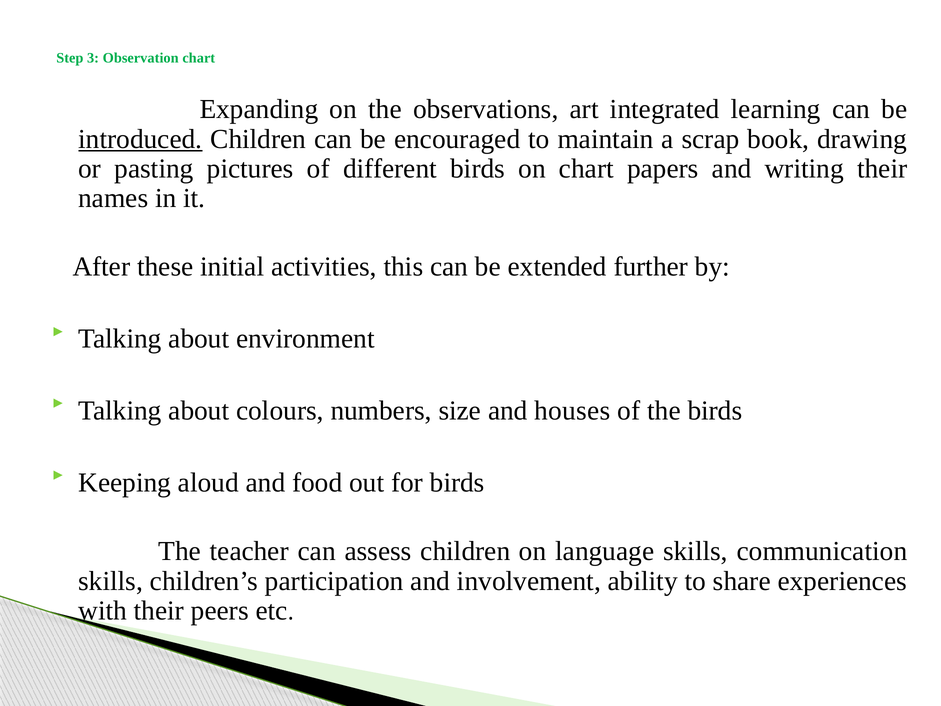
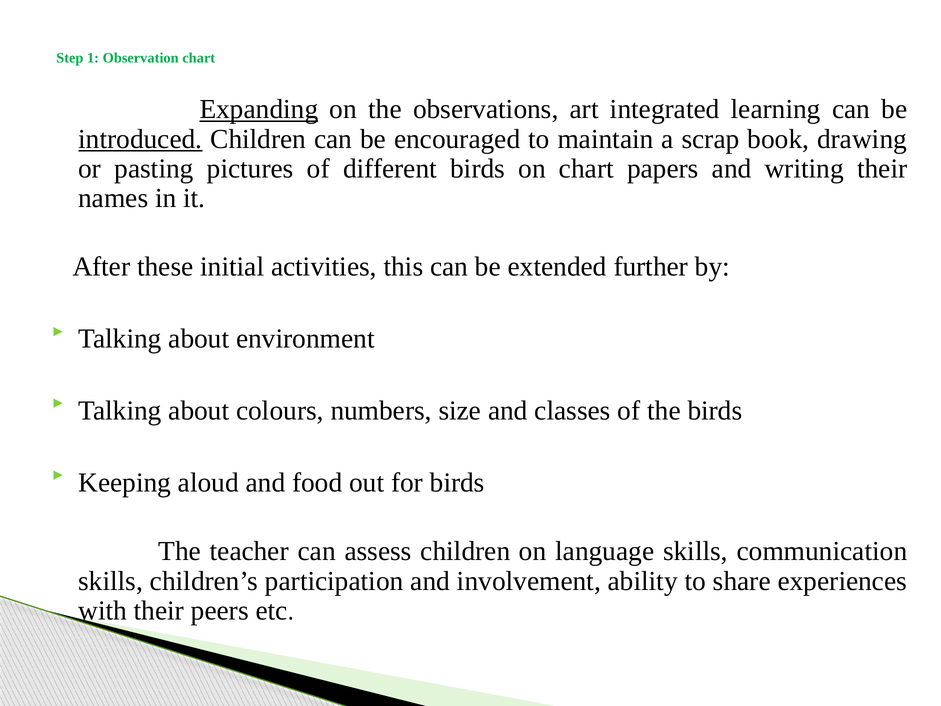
3: 3 -> 1 (93, 58)
Expanding underline: none -> present (259, 109)
houses: houses -> classes (573, 411)
